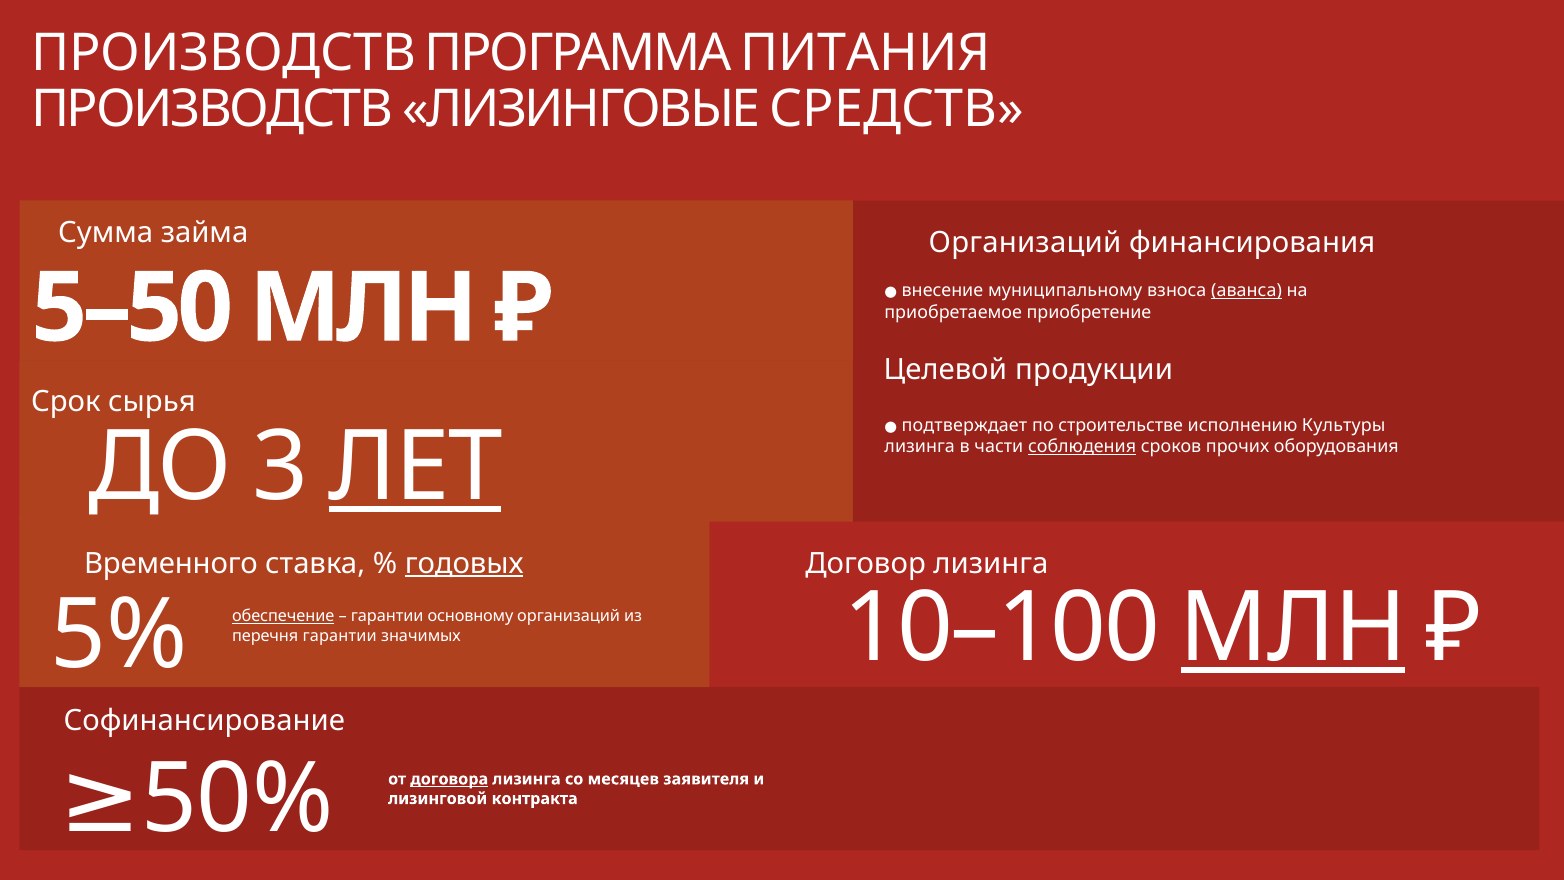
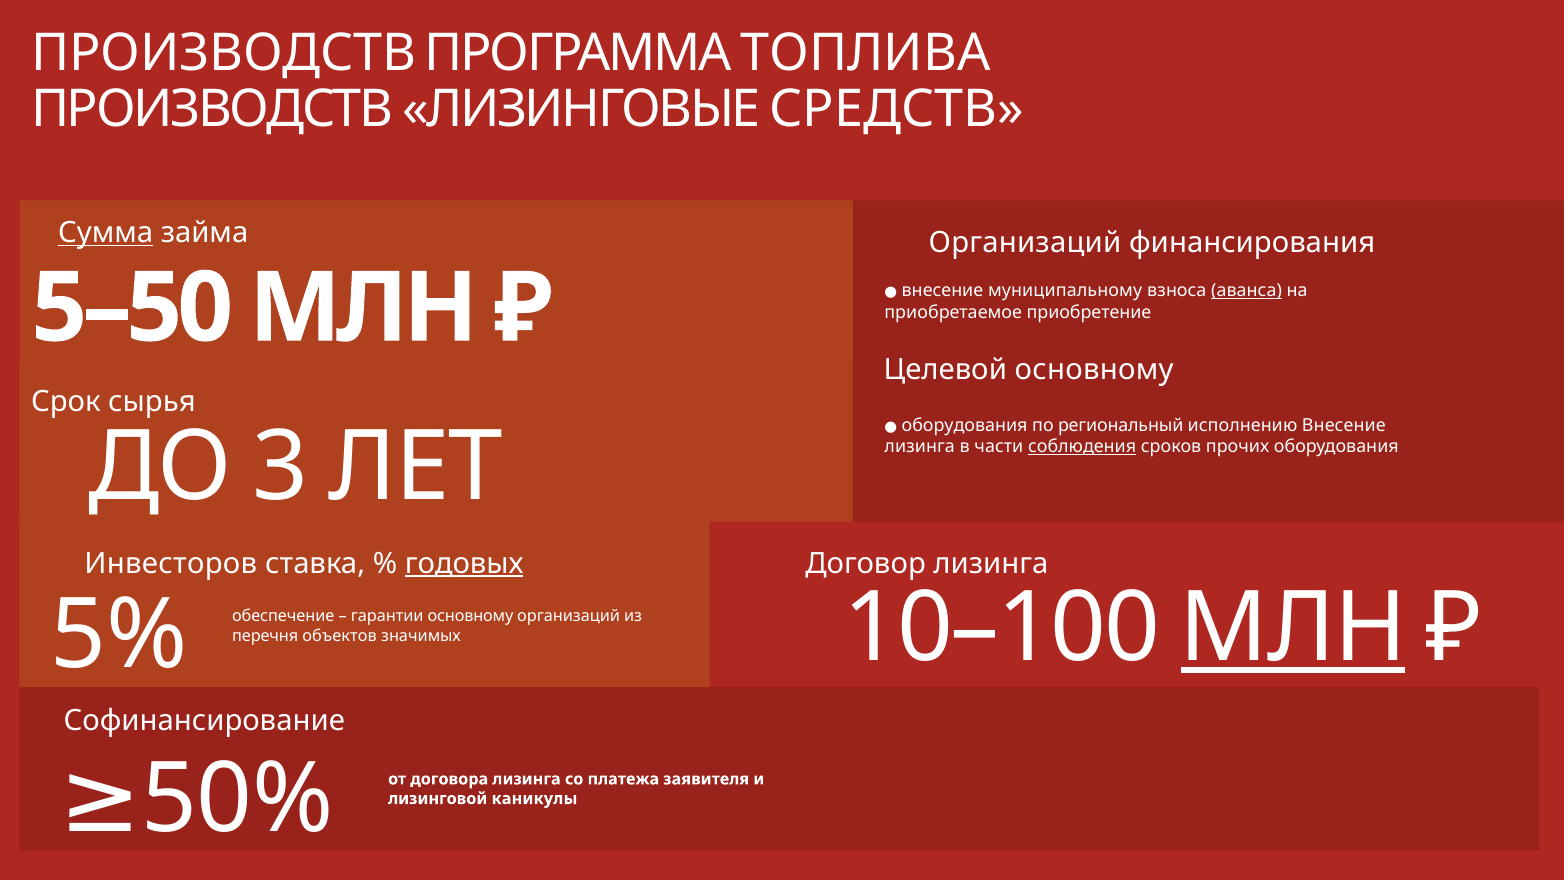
ПИТАНИЯ: ПИТАНИЯ -> ТОПЛИВА (866, 53)
Сумма underline: none -> present (106, 233)
Целевой продукции: продукции -> основному (1094, 370)
подтверждает: подтверждает -> оборудования (965, 425)
строительстве: строительстве -> региональный (1121, 425)
исполнению Культуры: Культуры -> Внесение (1344, 425)
ЛЕТ underline: present -> none (416, 467)
Временного: Временного -> Инвесторов (171, 563)
обеспечение underline: present -> none (283, 616)
перечня гарантии: гарантии -> объектов (340, 636)
договора underline: present -> none (449, 779)
месяцев: месяцев -> платежа (623, 779)
контракта: контракта -> каникулы (534, 798)
